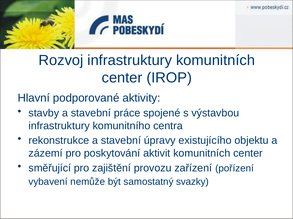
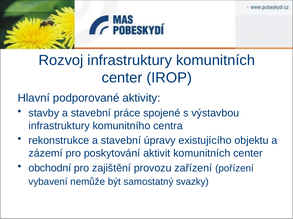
směřující: směřující -> obchodní (50, 169)
